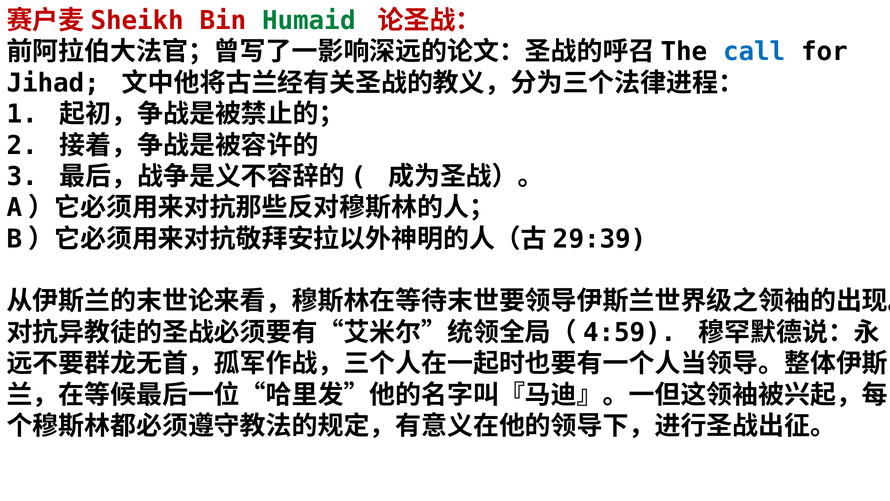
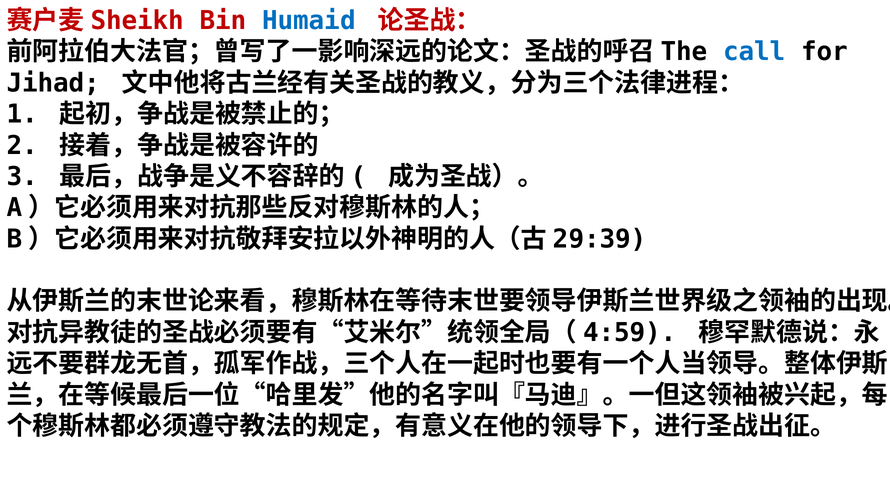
Humaid colour: green -> blue (309, 21)
